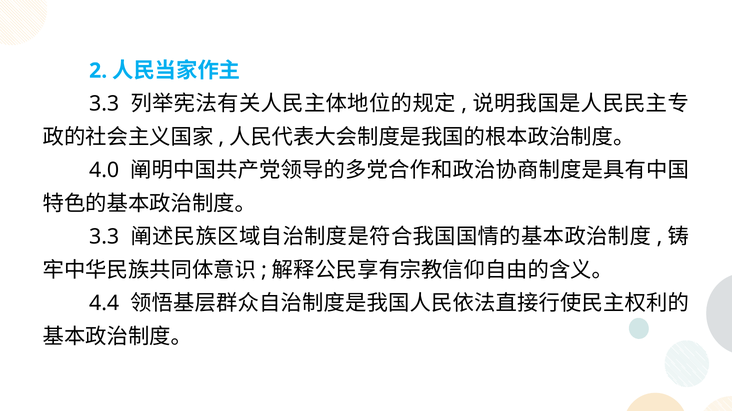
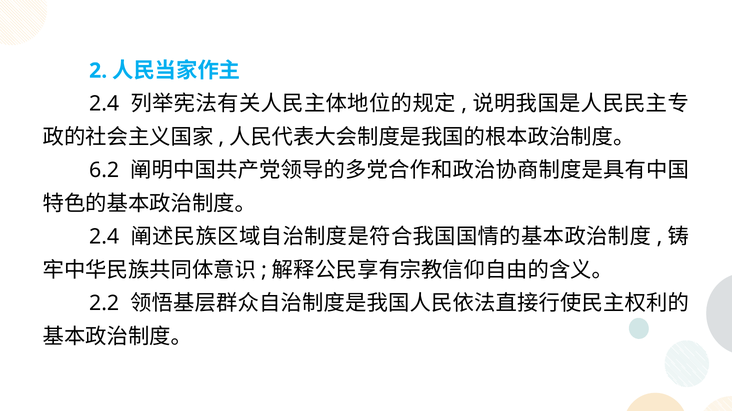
3.3: 3.3 -> 2.4 (104, 104)
4.0: 4.0 -> 6.2 (104, 171)
3.3: 3.3 -> 2.4 (104, 237)
4.4: 4.4 -> 2.2 (104, 304)
